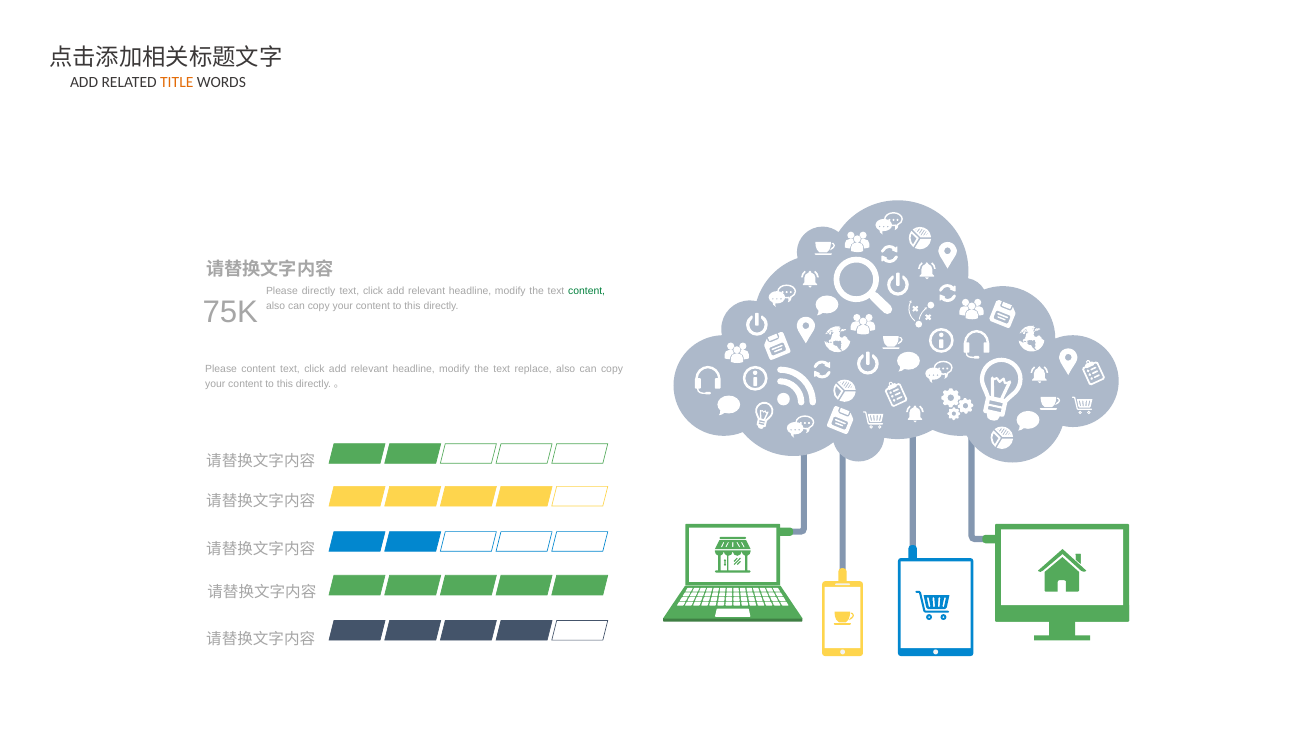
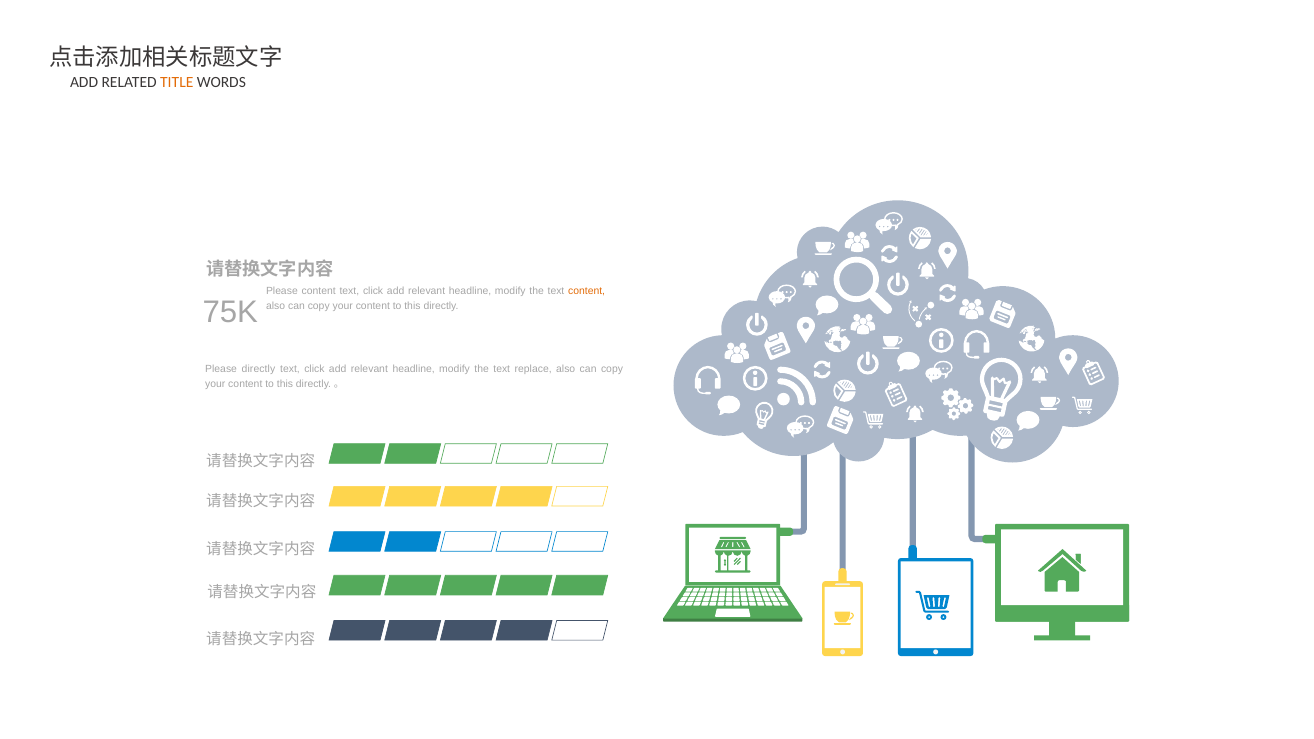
Please directly: directly -> content (319, 292)
content colour: green -> orange (587, 292)
Please content: content -> directly (258, 369)
